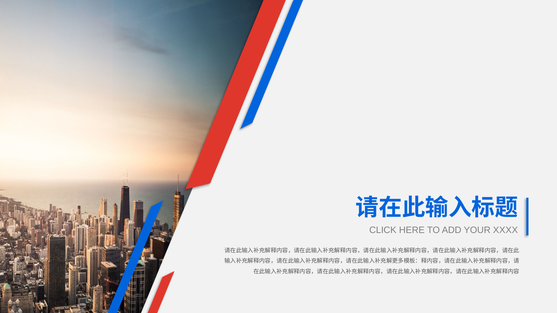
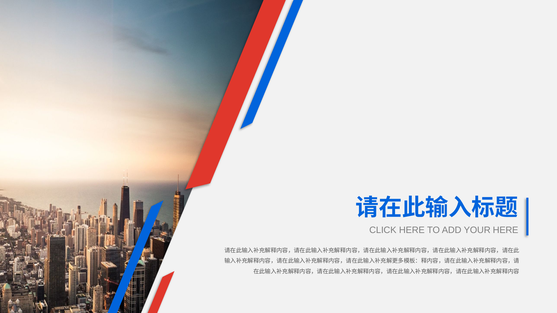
YOUR XXXX: XXXX -> HERE (506, 230)
